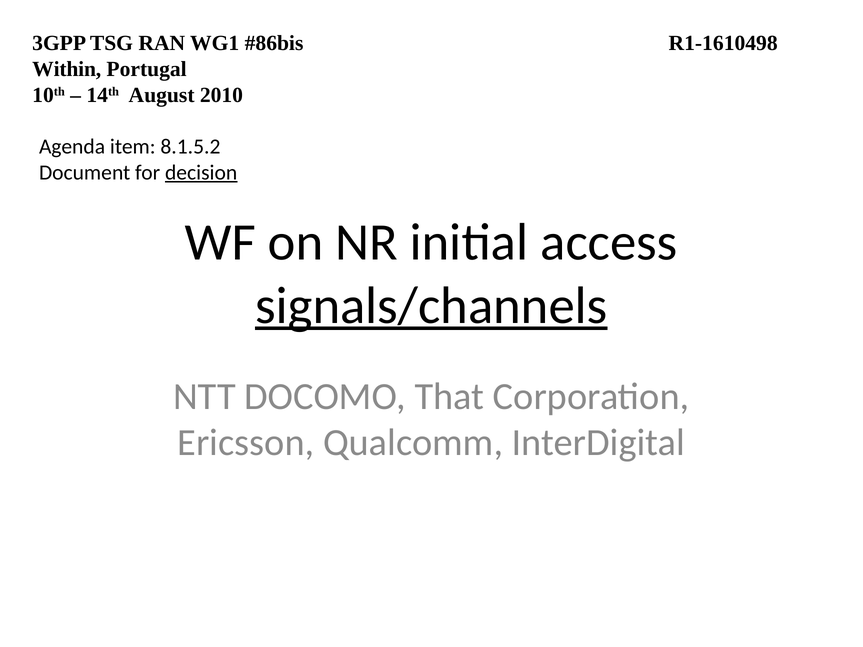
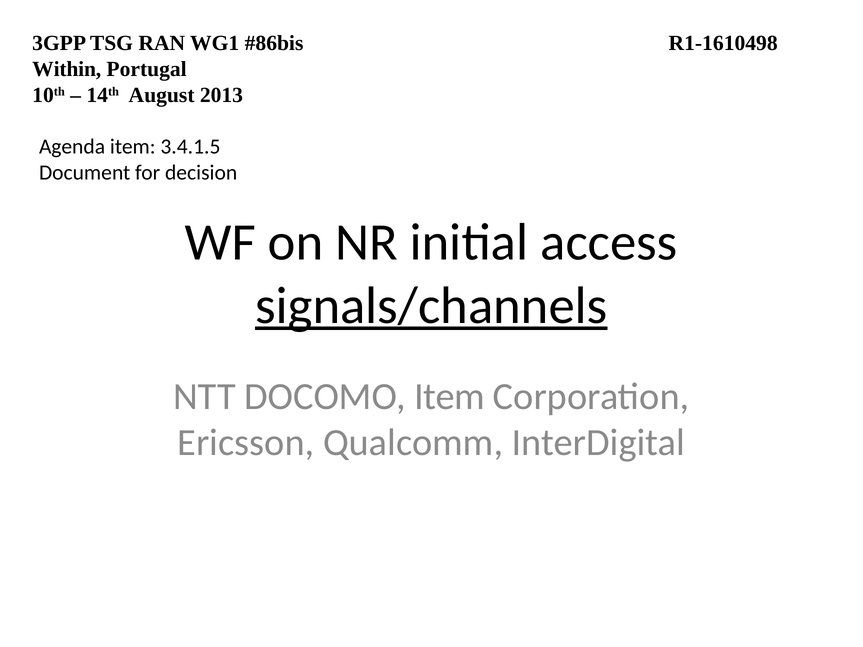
2010: 2010 -> 2013 (221, 95)
8.1.5.2: 8.1.5.2 -> 3.4.1.5 (190, 147)
decision underline: present -> none (201, 173)
DOCOMO That: That -> Item (450, 397)
